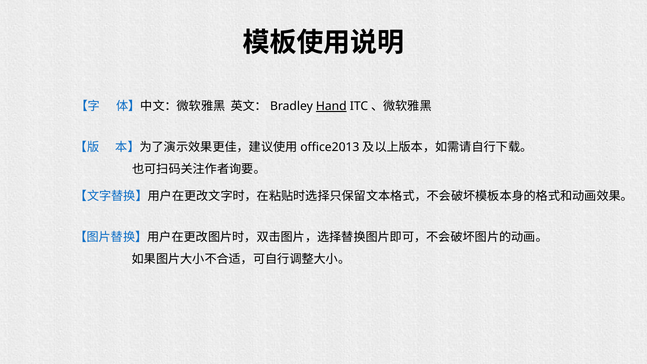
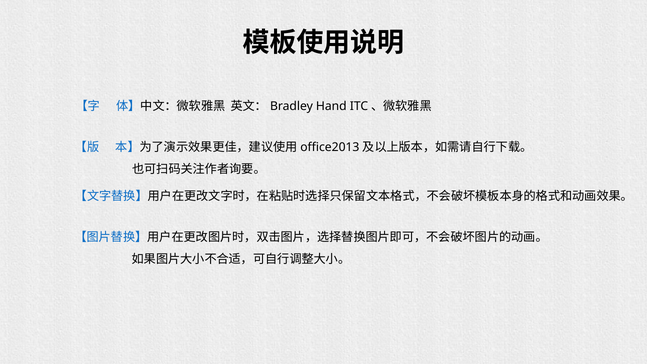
Hand underline: present -> none (331, 106)
